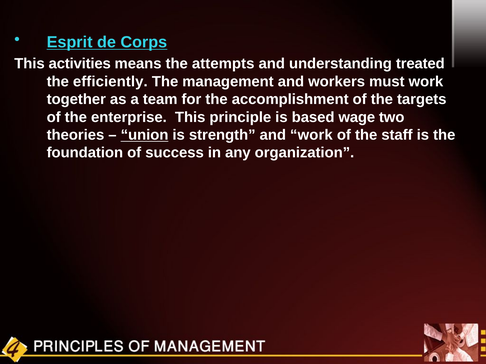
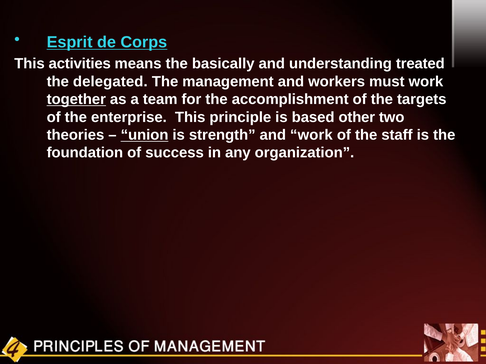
attempts: attempts -> basically (223, 64)
efficiently: efficiently -> delegated (110, 82)
together underline: none -> present (76, 99)
wage: wage -> other (357, 117)
